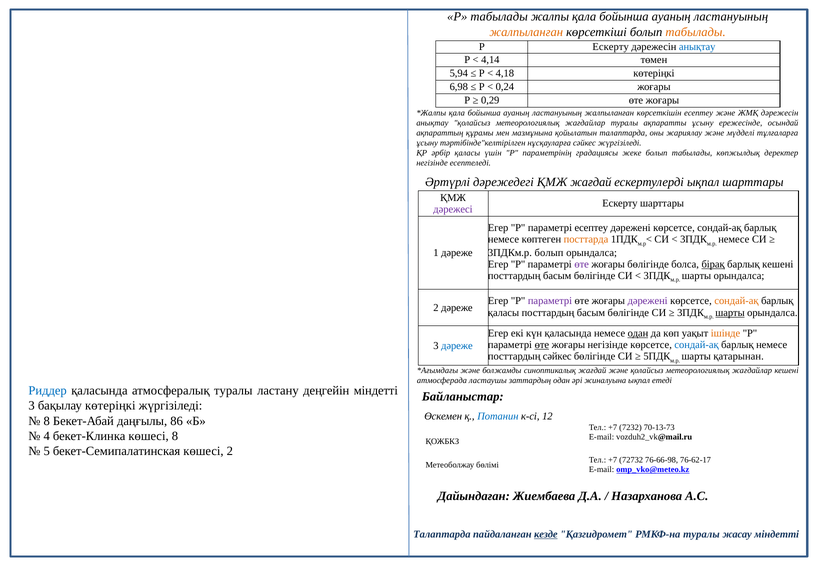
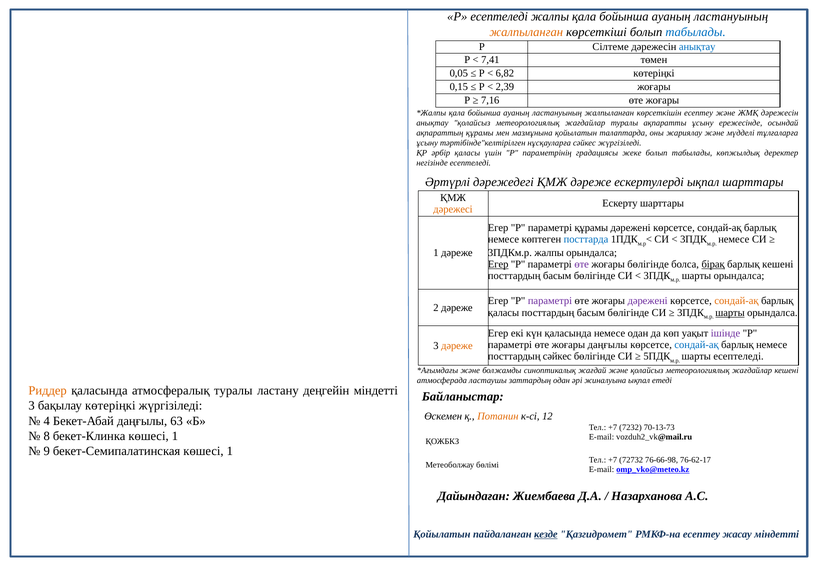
Р табылады: табылады -> есептеледі (499, 17)
табылады colour: orange -> blue (696, 32)
Р Ескерту: Ескерту -> Сілтеме (611, 47)
4,14: 4,14 -> 7,41 (490, 60)
5,94: 5,94 -> 0,05 (459, 73)
4,18: 4,18 -> 6,82 (505, 73)
6,98: 6,98 -> 0,15 (459, 87)
0,24: 0,24 -> 2,39 (505, 87)
0,29: 0,29 -> 7,16 (490, 100)
ҚМЖ жағдай: жағдай -> дәреже (591, 182)
дәрежесі colour: purple -> orange (453, 209)
параметрі есептеу: есептеу -> құрамы (591, 228)
посттарда colour: orange -> blue (586, 240)
3ПДКм.р болып: болып -> жалпы (549, 253)
Егер underline: none -> present (498, 264)
одан underline: present -> none (638, 334)
ішінде colour: orange -> purple (726, 334)
өте underline: present -> none (542, 345)
жоғары негізінде: негізінде -> даңғылы (608, 345)
дәреже colour: blue -> orange (457, 346)
шарты қатарынан: қатарынан -> есептеледі (739, 357)
Риддер colour: blue -> orange (48, 391)
Потанин colour: blue -> orange (498, 417)
8: 8 -> 4 (47, 421)
86: 86 -> 63 (177, 421)
4: 4 -> 8 (47, 436)
бекет-Клинка көшесі 8: 8 -> 1 (175, 436)
5: 5 -> 9 (47, 451)
бекет-Семипалатинская көшесі 2: 2 -> 1 (230, 451)
Талаптарда: Талаптарда -> Қойылатын (442, 534)
РМКФ-на туралы: туралы -> есептеу (702, 534)
